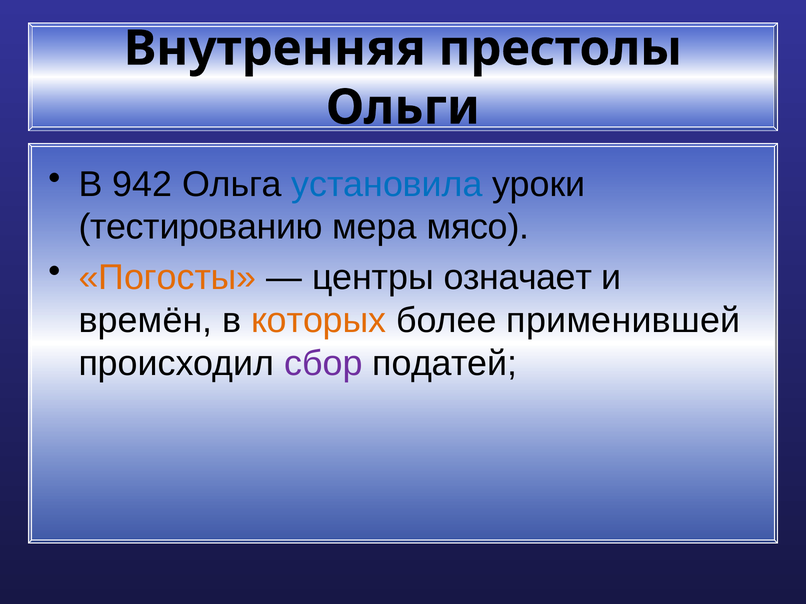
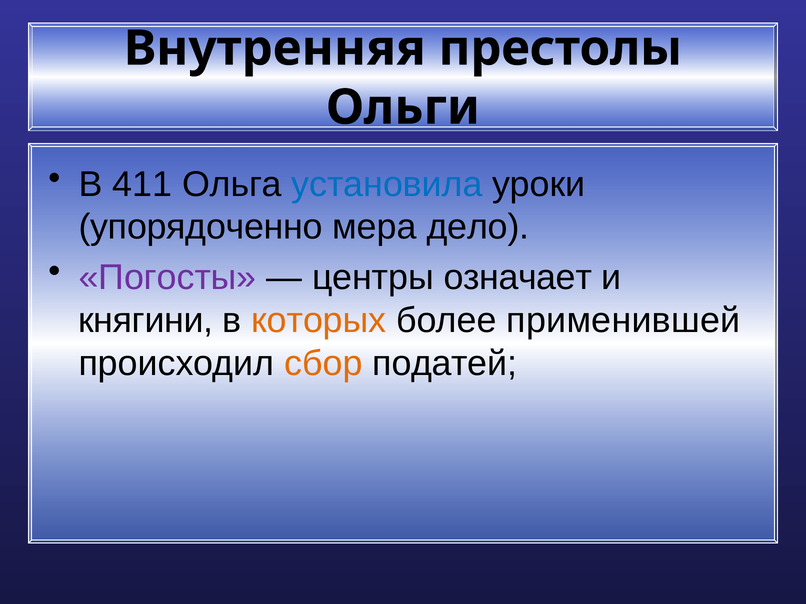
942: 942 -> 411 (142, 184)
тестированию: тестированию -> упорядоченно (201, 227)
мясо: мясо -> дело (478, 227)
Погосты colour: orange -> purple (168, 278)
времён: времён -> княгини (146, 321)
сбор colour: purple -> orange (323, 364)
